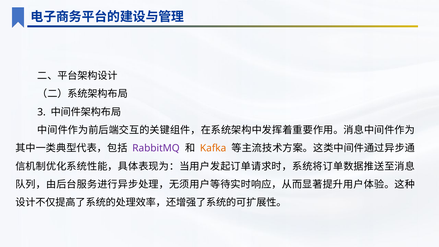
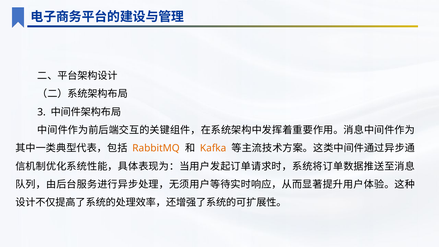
RabbitMQ colour: purple -> orange (156, 148)
